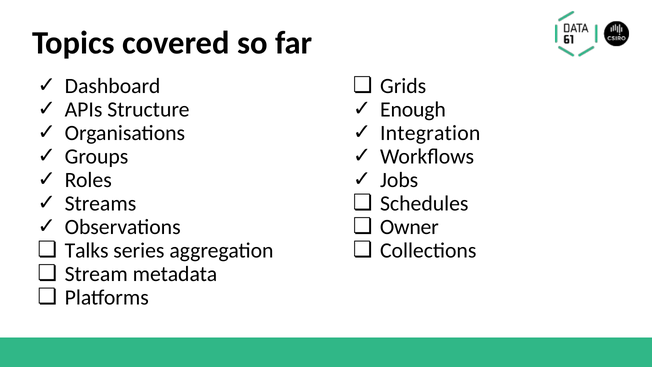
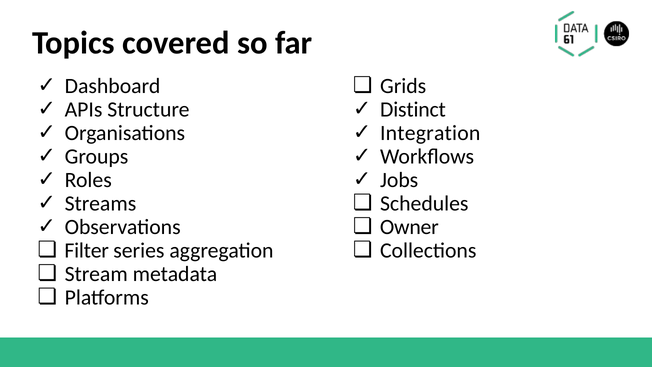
Enough: Enough -> Distinct (413, 109)
Talks: Talks -> Filter (87, 250)
